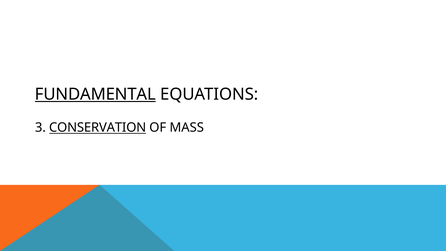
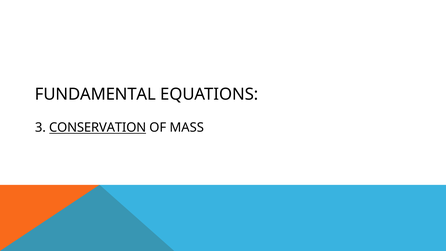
FUNDAMENTAL underline: present -> none (95, 94)
